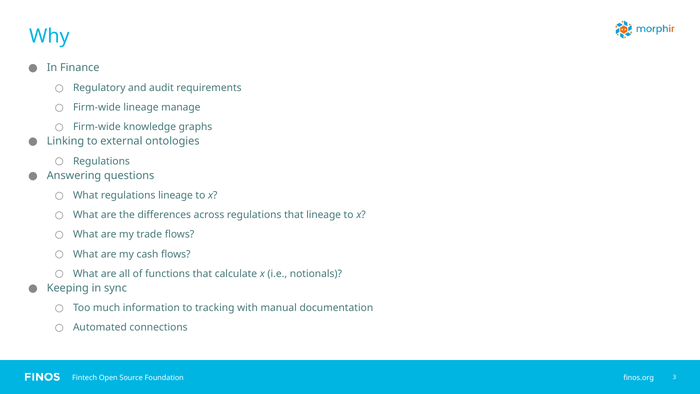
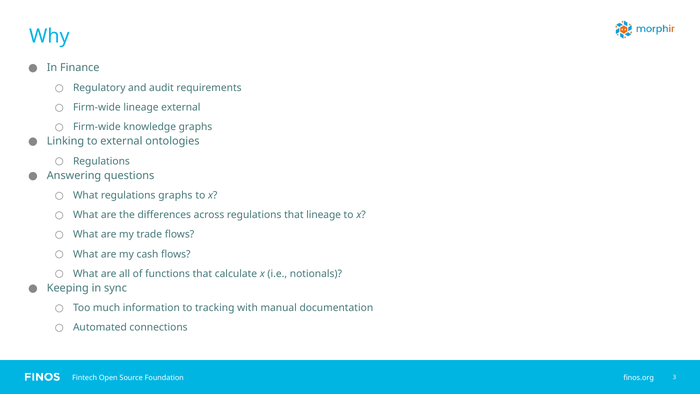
lineage manage: manage -> external (181, 107)
regulations lineage: lineage -> graphs (175, 195)
